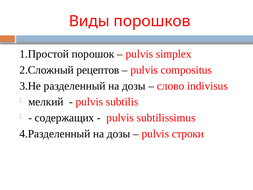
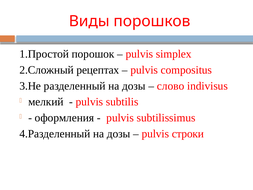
рецептов: рецептов -> рецептах (98, 70)
содержащих: содержащих -> оформления (64, 118)
